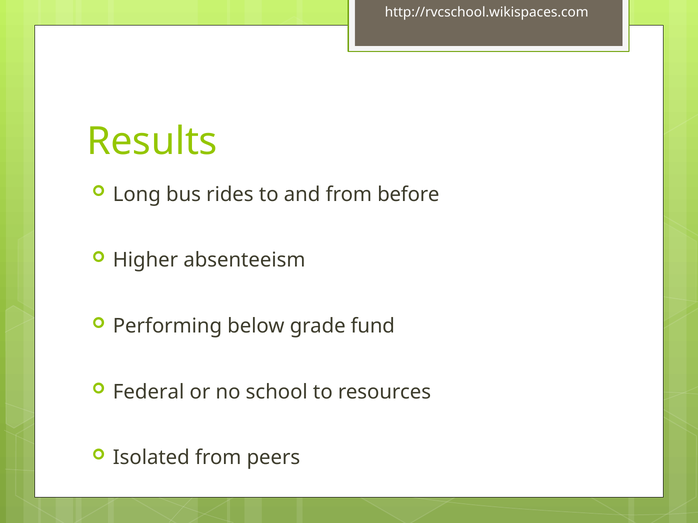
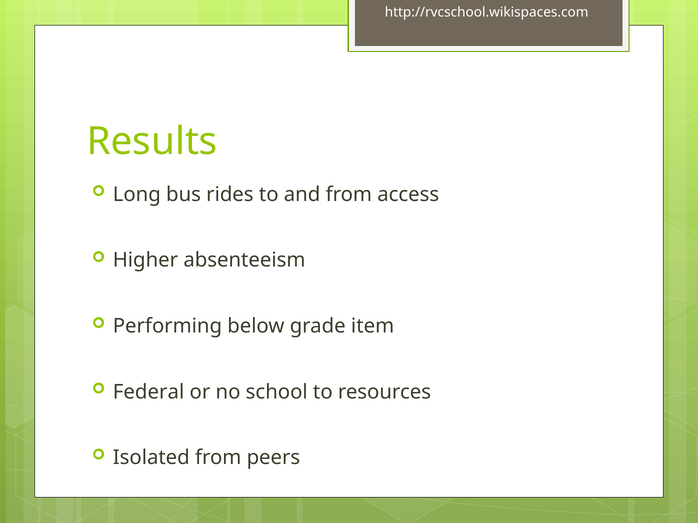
before: before -> access (408, 195)
fund: fund -> item (373, 326)
